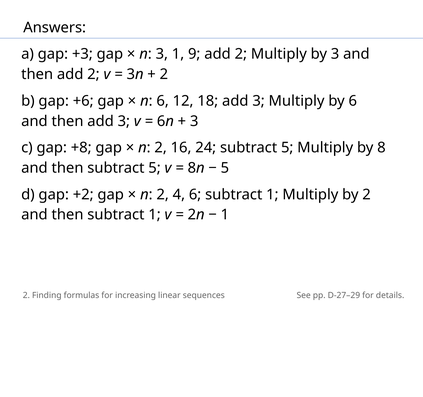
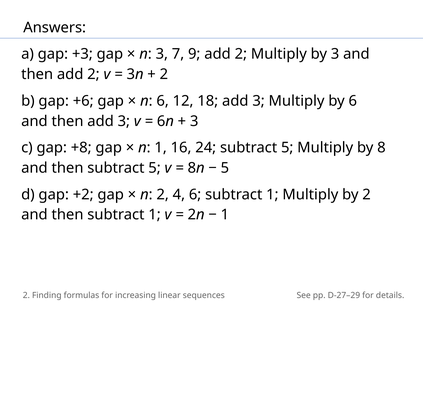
3 1: 1 -> 7 (178, 54)
2: 2 -> 1 (161, 148)
